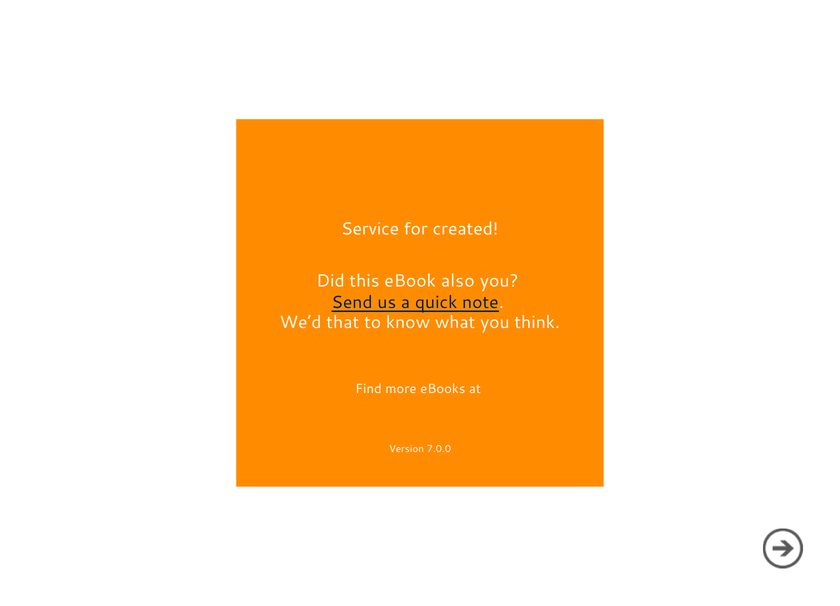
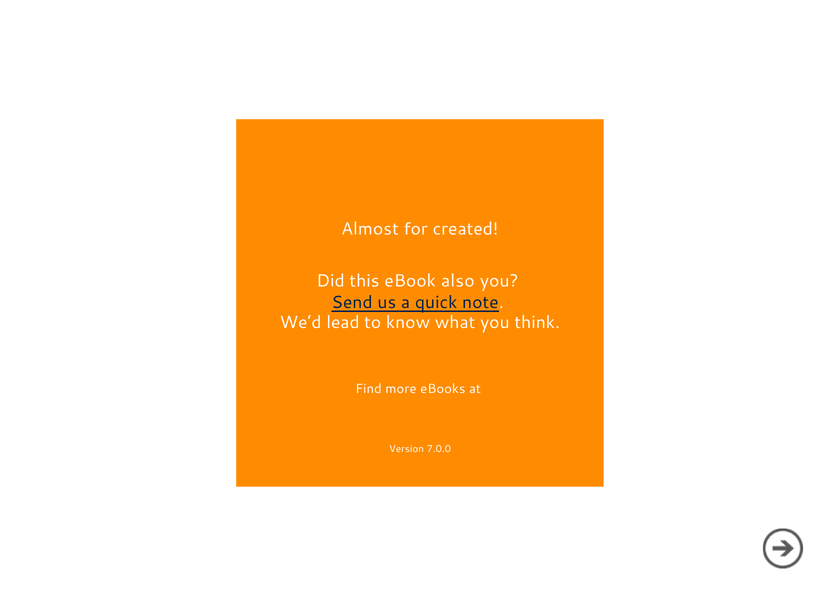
Service: Service -> Almost (370, 229)
that: that -> lead (343, 322)
